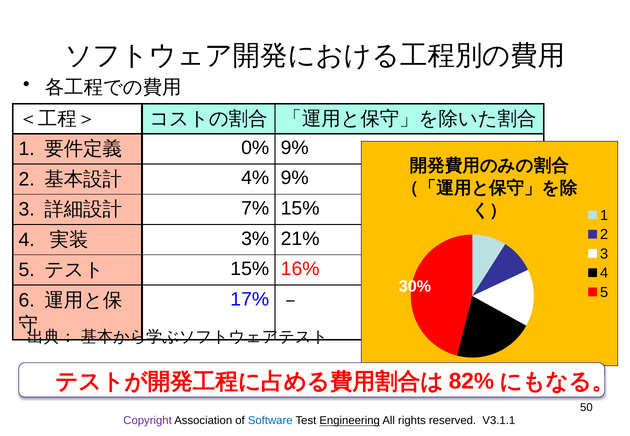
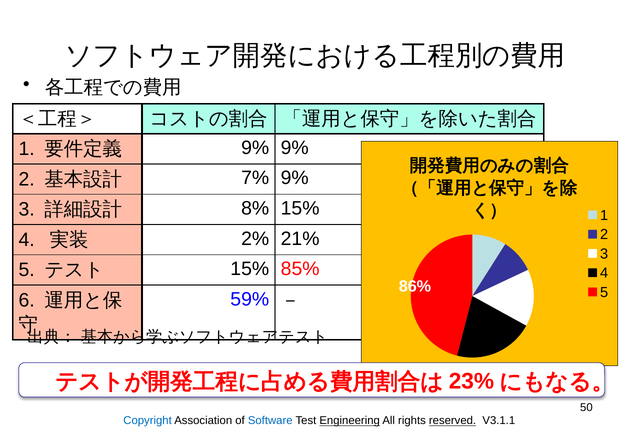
0%: 0% -> 9% (255, 148)
4%: 4% -> 7% (255, 178)
7%: 7% -> 8% (255, 208)
3%: 3% -> 2% (255, 239)
16%: 16% -> 85% (300, 269)
30%: 30% -> 86% (415, 287)
17%: 17% -> 59% (250, 299)
82%: 82% -> 23% (471, 382)
Copyright colour: purple -> blue (148, 421)
reserved underline: none -> present (453, 421)
